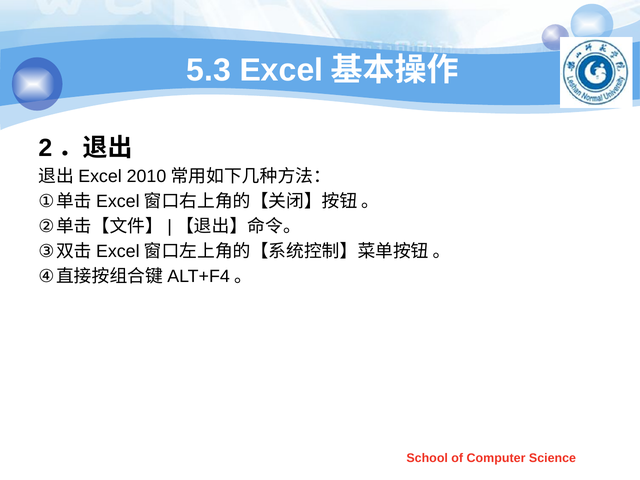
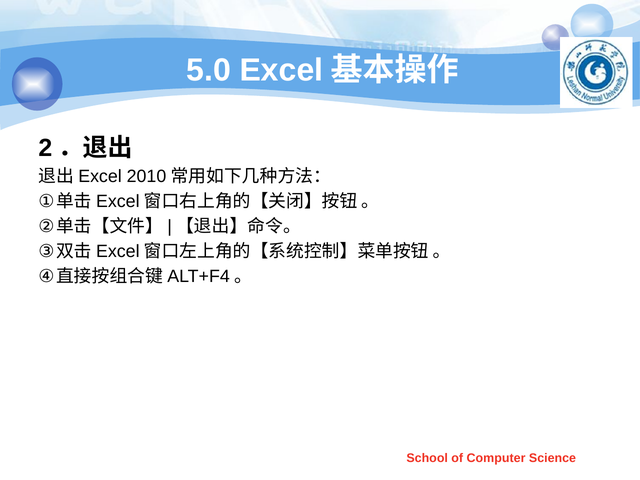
5.3: 5.3 -> 5.0 (209, 70)
